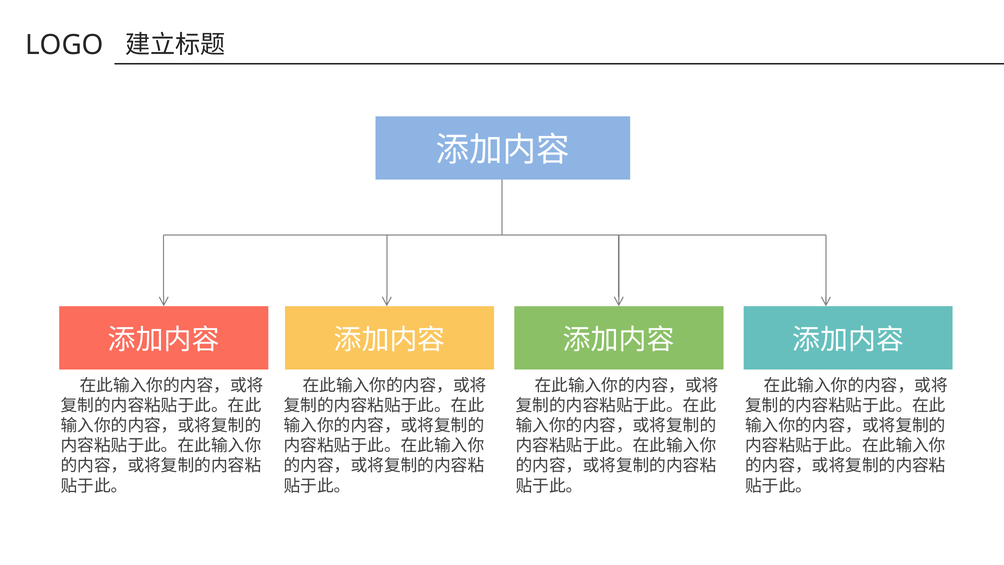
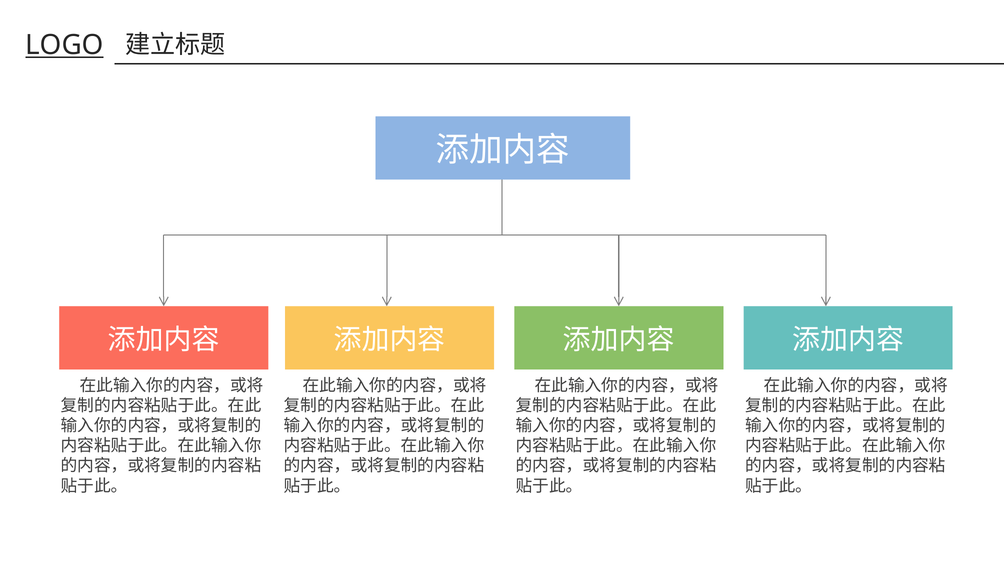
LOGO underline: none -> present (64, 45)
